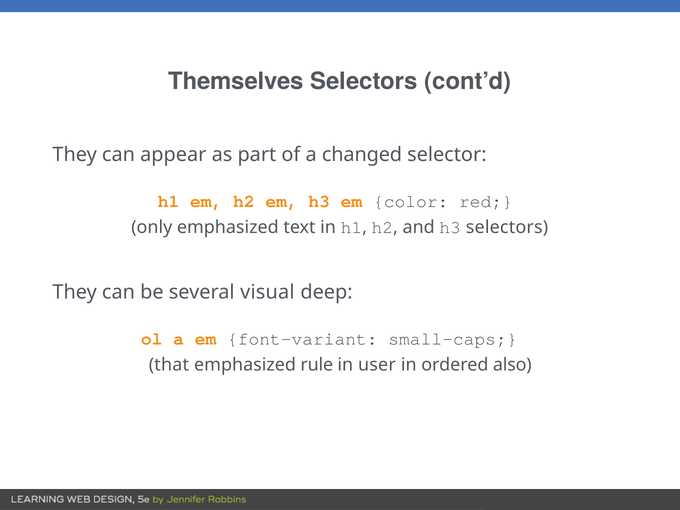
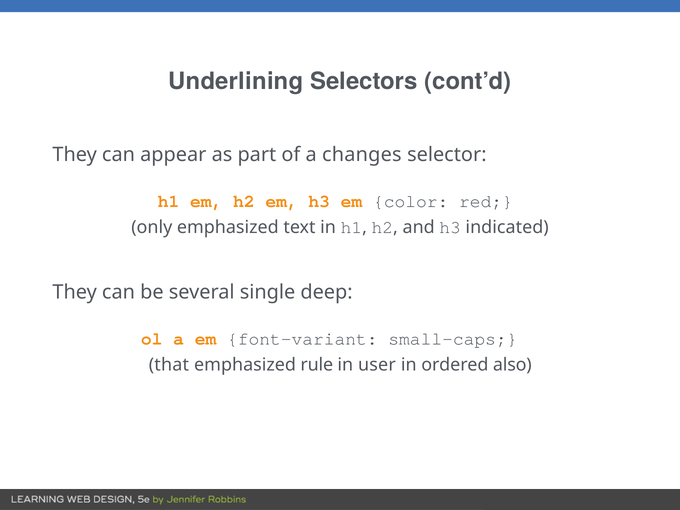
Themselves: Themselves -> Underlining (236, 81)
changed: changed -> changes (362, 155)
h3 selectors: selectors -> indicated (507, 227)
visual: visual -> single (268, 292)
